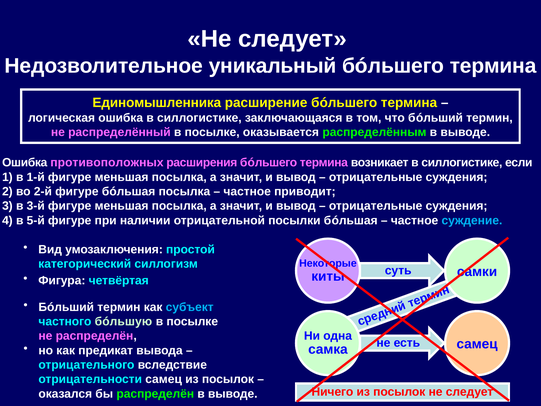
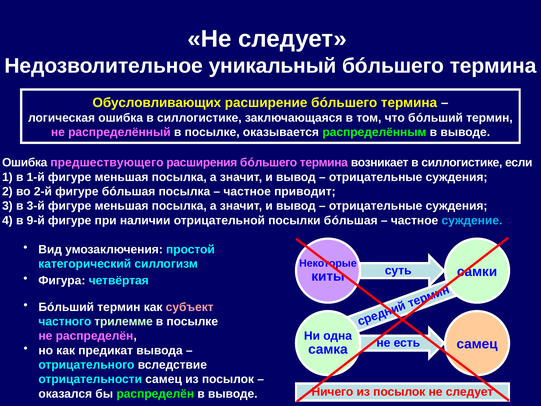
Единомышленника: Единомышленника -> Обусловливающих (157, 103)
противоположных: противоположных -> предшествующего (107, 163)
5-й: 5-й -> 9-й (36, 220)
субъект colour: light blue -> pink (190, 307)
бóльшую: бóльшую -> трилемме (124, 321)
